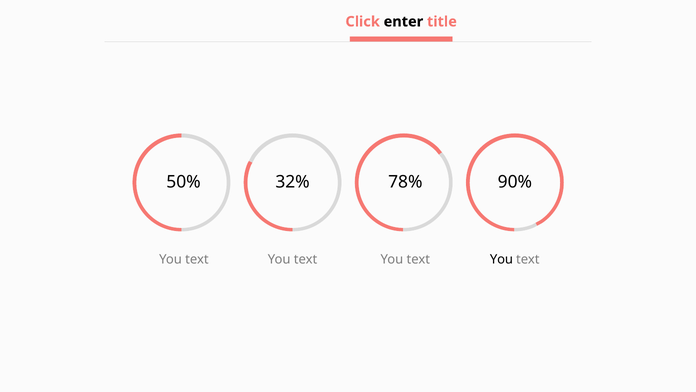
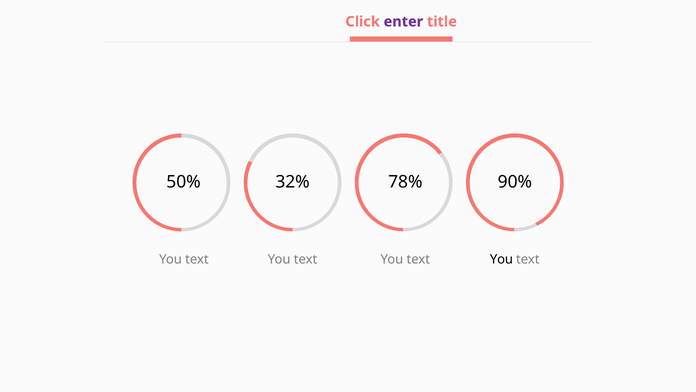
enter colour: black -> purple (403, 22)
